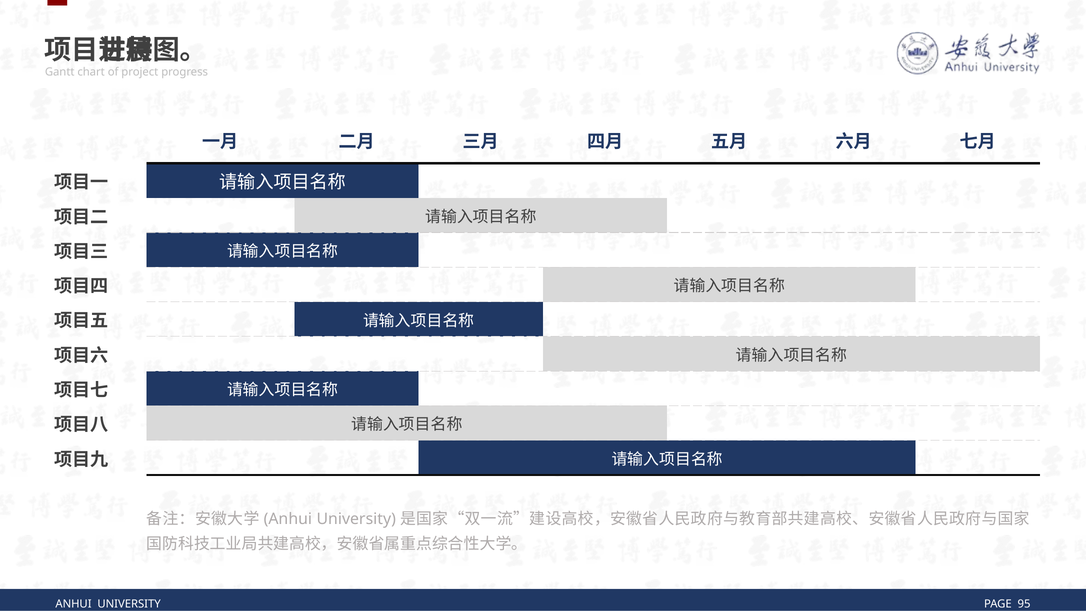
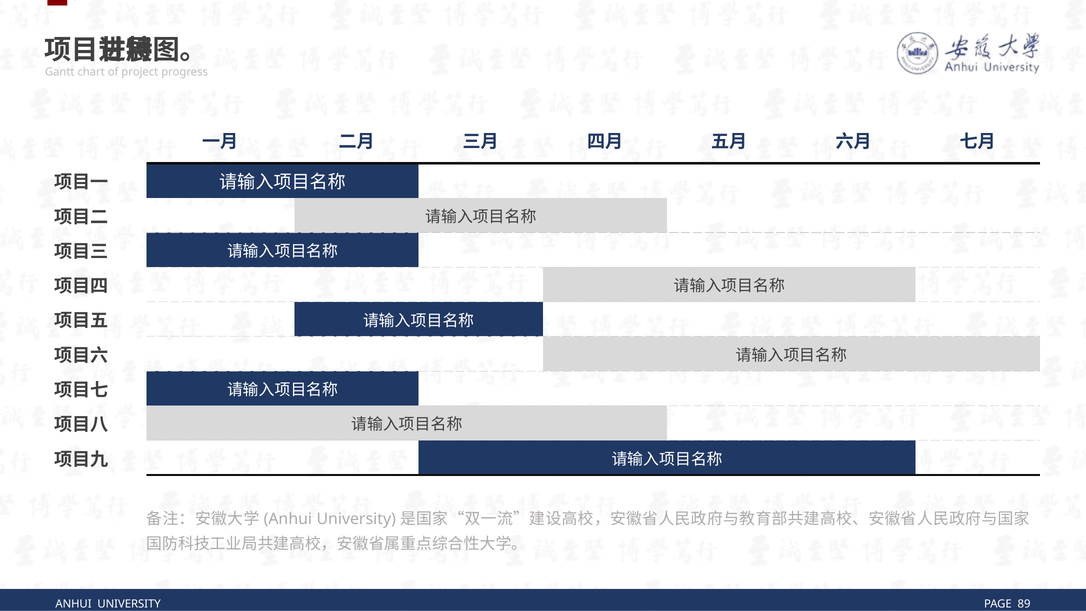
95: 95 -> 89 (1024, 604)
